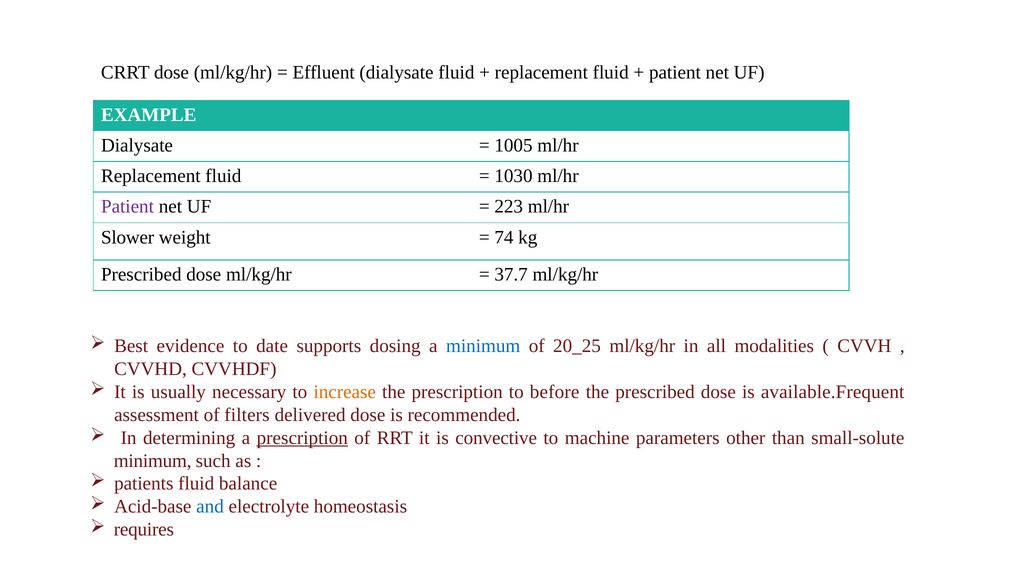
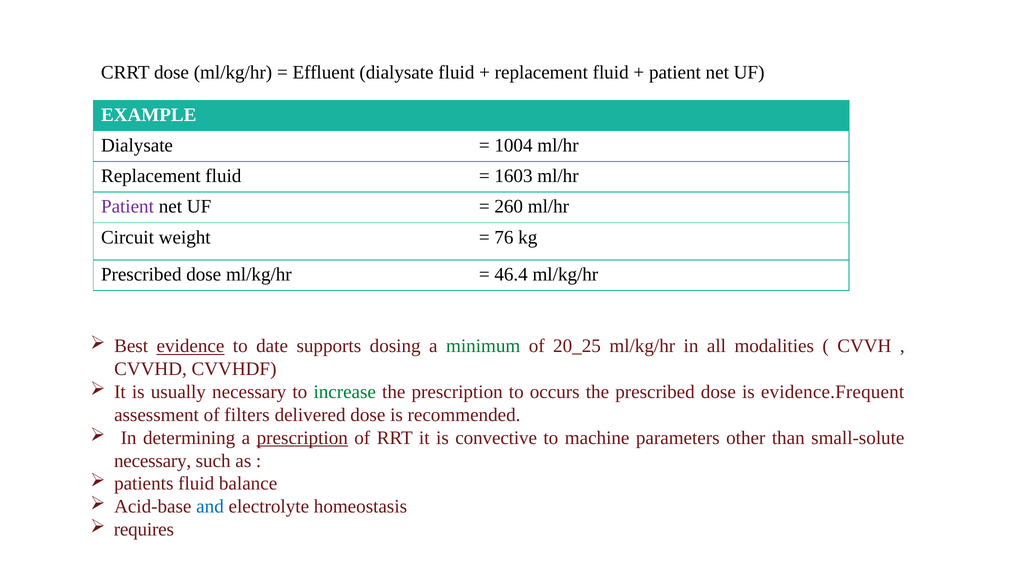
1005: 1005 -> 1004 (513, 145)
1030: 1030 -> 1603 (513, 176)
223: 223 -> 260 (509, 207)
Slower: Slower -> Circuit (127, 237)
74: 74 -> 76 (504, 237)
37.7: 37.7 -> 46.4 (511, 275)
evidence underline: none -> present (190, 346)
minimum colour: blue -> green (483, 346)
increase colour: orange -> green (345, 392)
before: before -> occurs (555, 392)
available.Frequent: available.Frequent -> evidence.Frequent (833, 392)
minimum: minimum -> necessary (153, 461)
